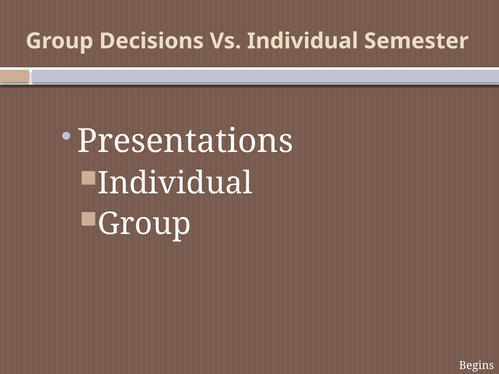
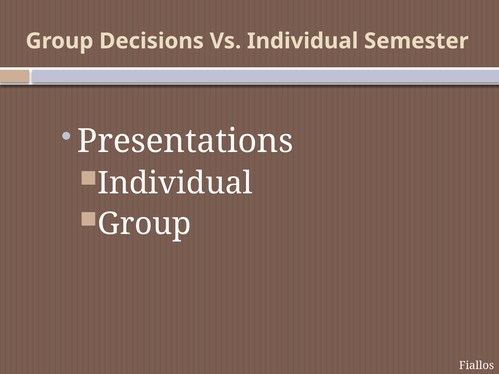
Begins: Begins -> Fiallos (477, 366)
